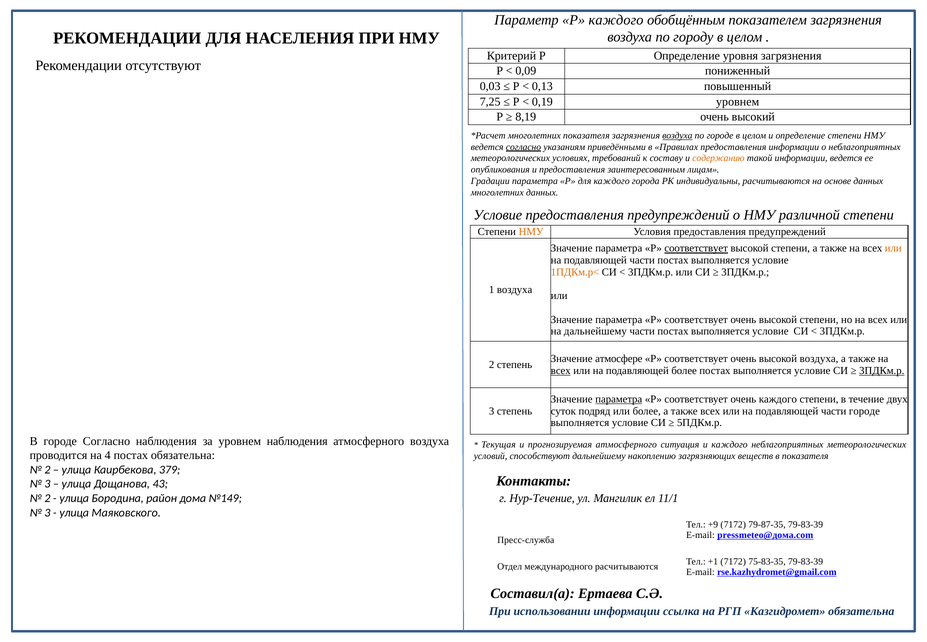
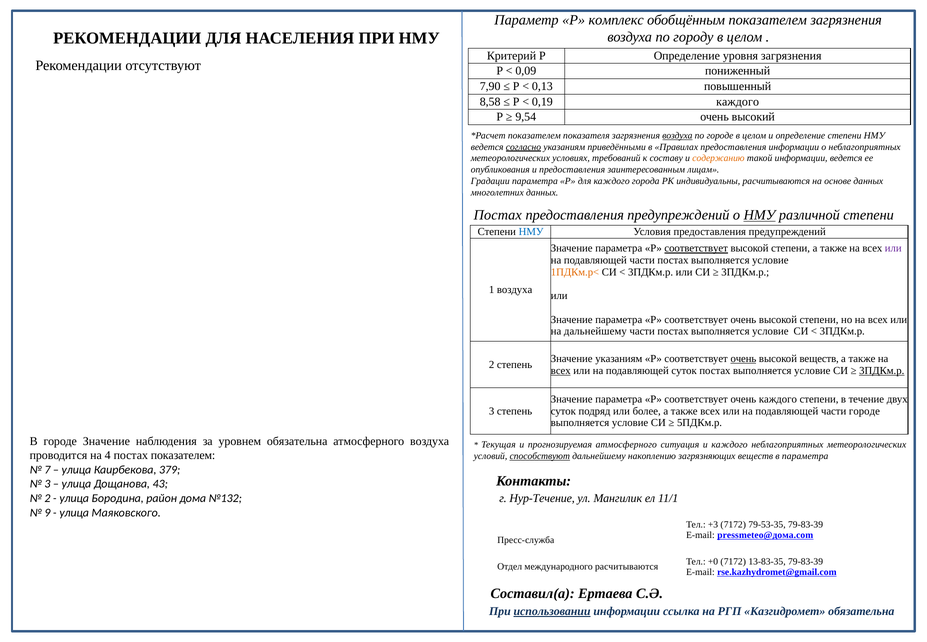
Р каждого: каждого -> комплекс (616, 20)
0,03: 0,03 -> 7,90 (490, 86)
7,25: 7,25 -> 8,58 (490, 102)
0,19 уровнем: уровнем -> каждого (738, 102)
8,19: 8,19 -> 9,54 (526, 117)
многолетних: многолетних -> показателем (534, 135)
Условие: Условие -> Постах (498, 215)
НМУ underline: none -> present (760, 215)
НМУ colour: orange -> blue (531, 232)
или colour: orange -> purple (893, 248)
Значение атмосфере: атмосфере -> указаниям (619, 359)
очень underline: none -> present (743, 359)
высокой воздуха: воздуха -> веществ (819, 359)
подавляющей более: более -> суток (684, 370)
параметра underline: present -> none (619, 399)
городе Согласно: Согласно -> Значение (106, 441)
уровнем наблюдения: наблюдения -> обязательна (297, 441)
постах обязательна: обязательна -> показателем (183, 455)
способствуют underline: none -> present (540, 456)
в показателя: показателя -> параметра (805, 456)
2: 2 -> 7 (47, 470)
№149: №149 -> №132 (225, 498)
3: 3 -> 9 (47, 512)
+9: +9 -> +3 (713, 524)
79-87-35: 79-87-35 -> 79-53-35 (767, 524)
+1: +1 -> +0 (713, 561)
75-83-35: 75-83-35 -> 13-83-35 (767, 561)
использовании underline: none -> present (552, 611)
